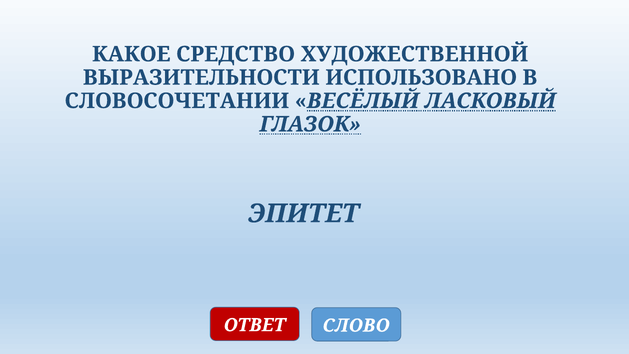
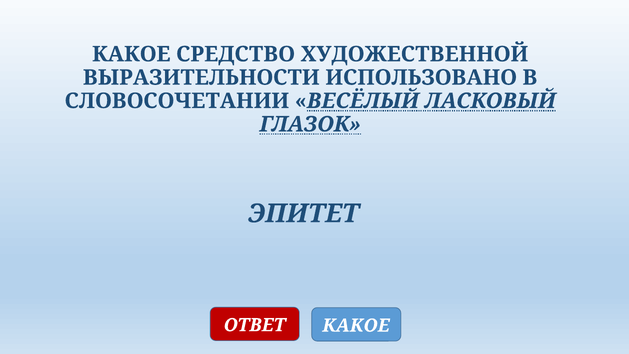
СЛОВО: СЛОВО -> КАКОЕ (356, 325)
